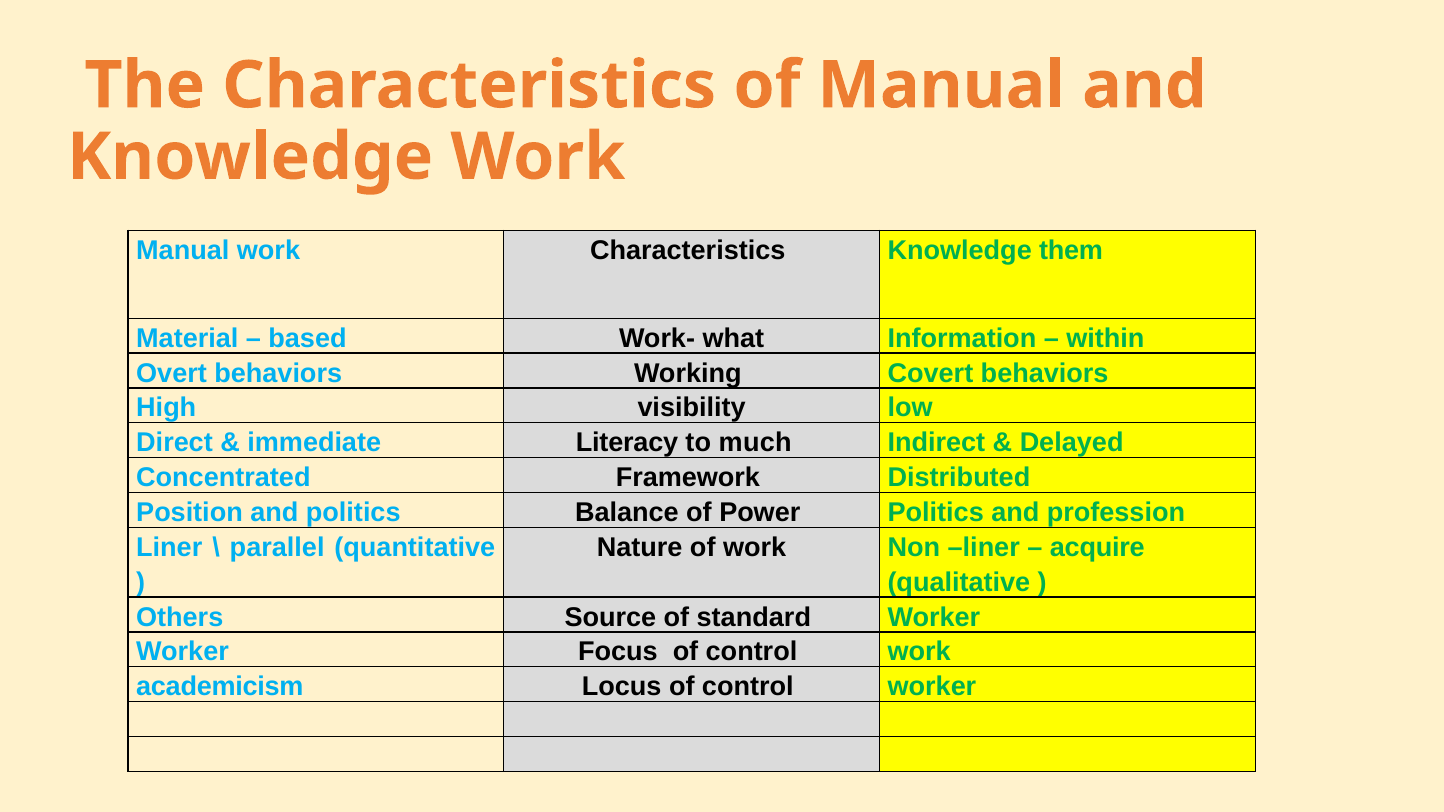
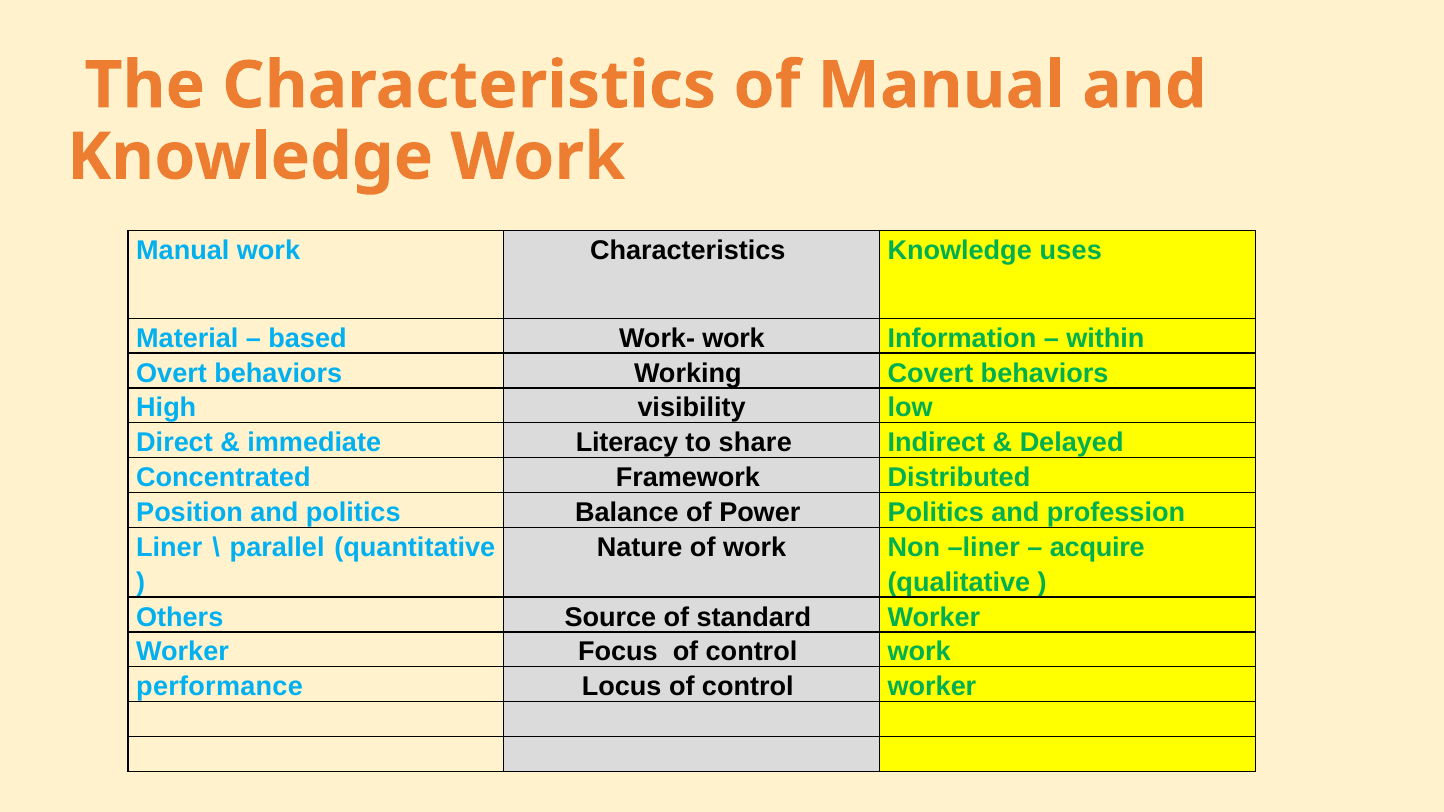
them: them -> uses (1071, 250)
Work- what: what -> work (734, 338)
much: much -> share (755, 443)
academicism: academicism -> performance (220, 687)
